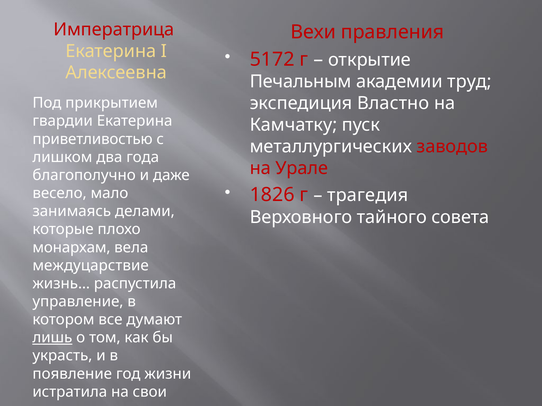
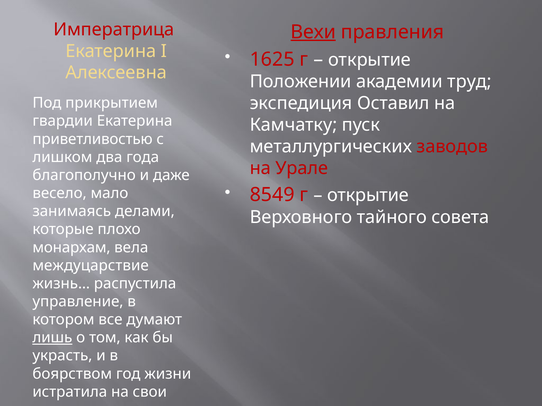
Вехи underline: none -> present (313, 32)
5172: 5172 -> 1625 (272, 59)
Печальным: Печальным -> Положении (301, 82)
Властно: Властно -> Оставил (393, 103)
1826: 1826 -> 8549 (272, 195)
трагедия: трагедия -> открытие (368, 196)
появление: появление -> боярством (72, 374)
